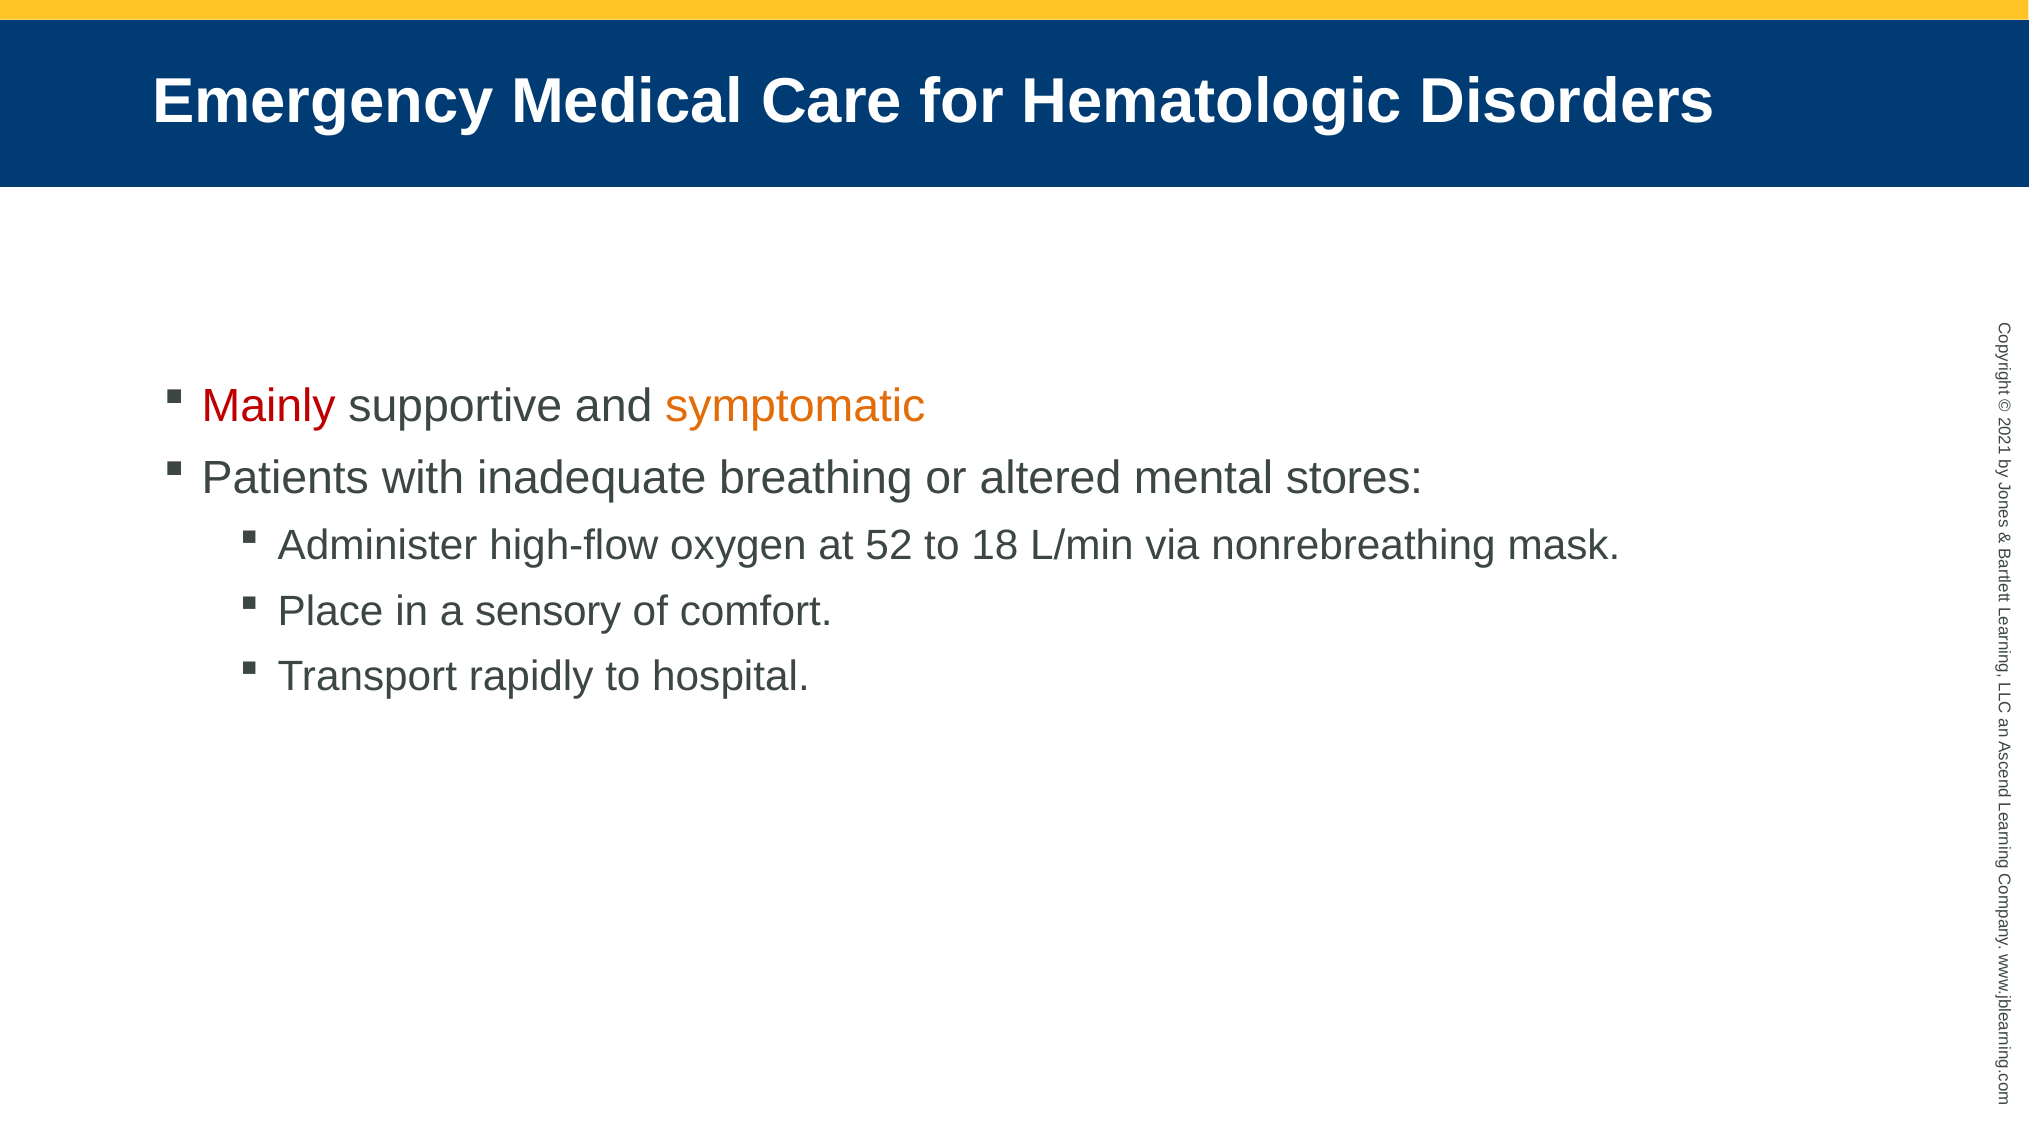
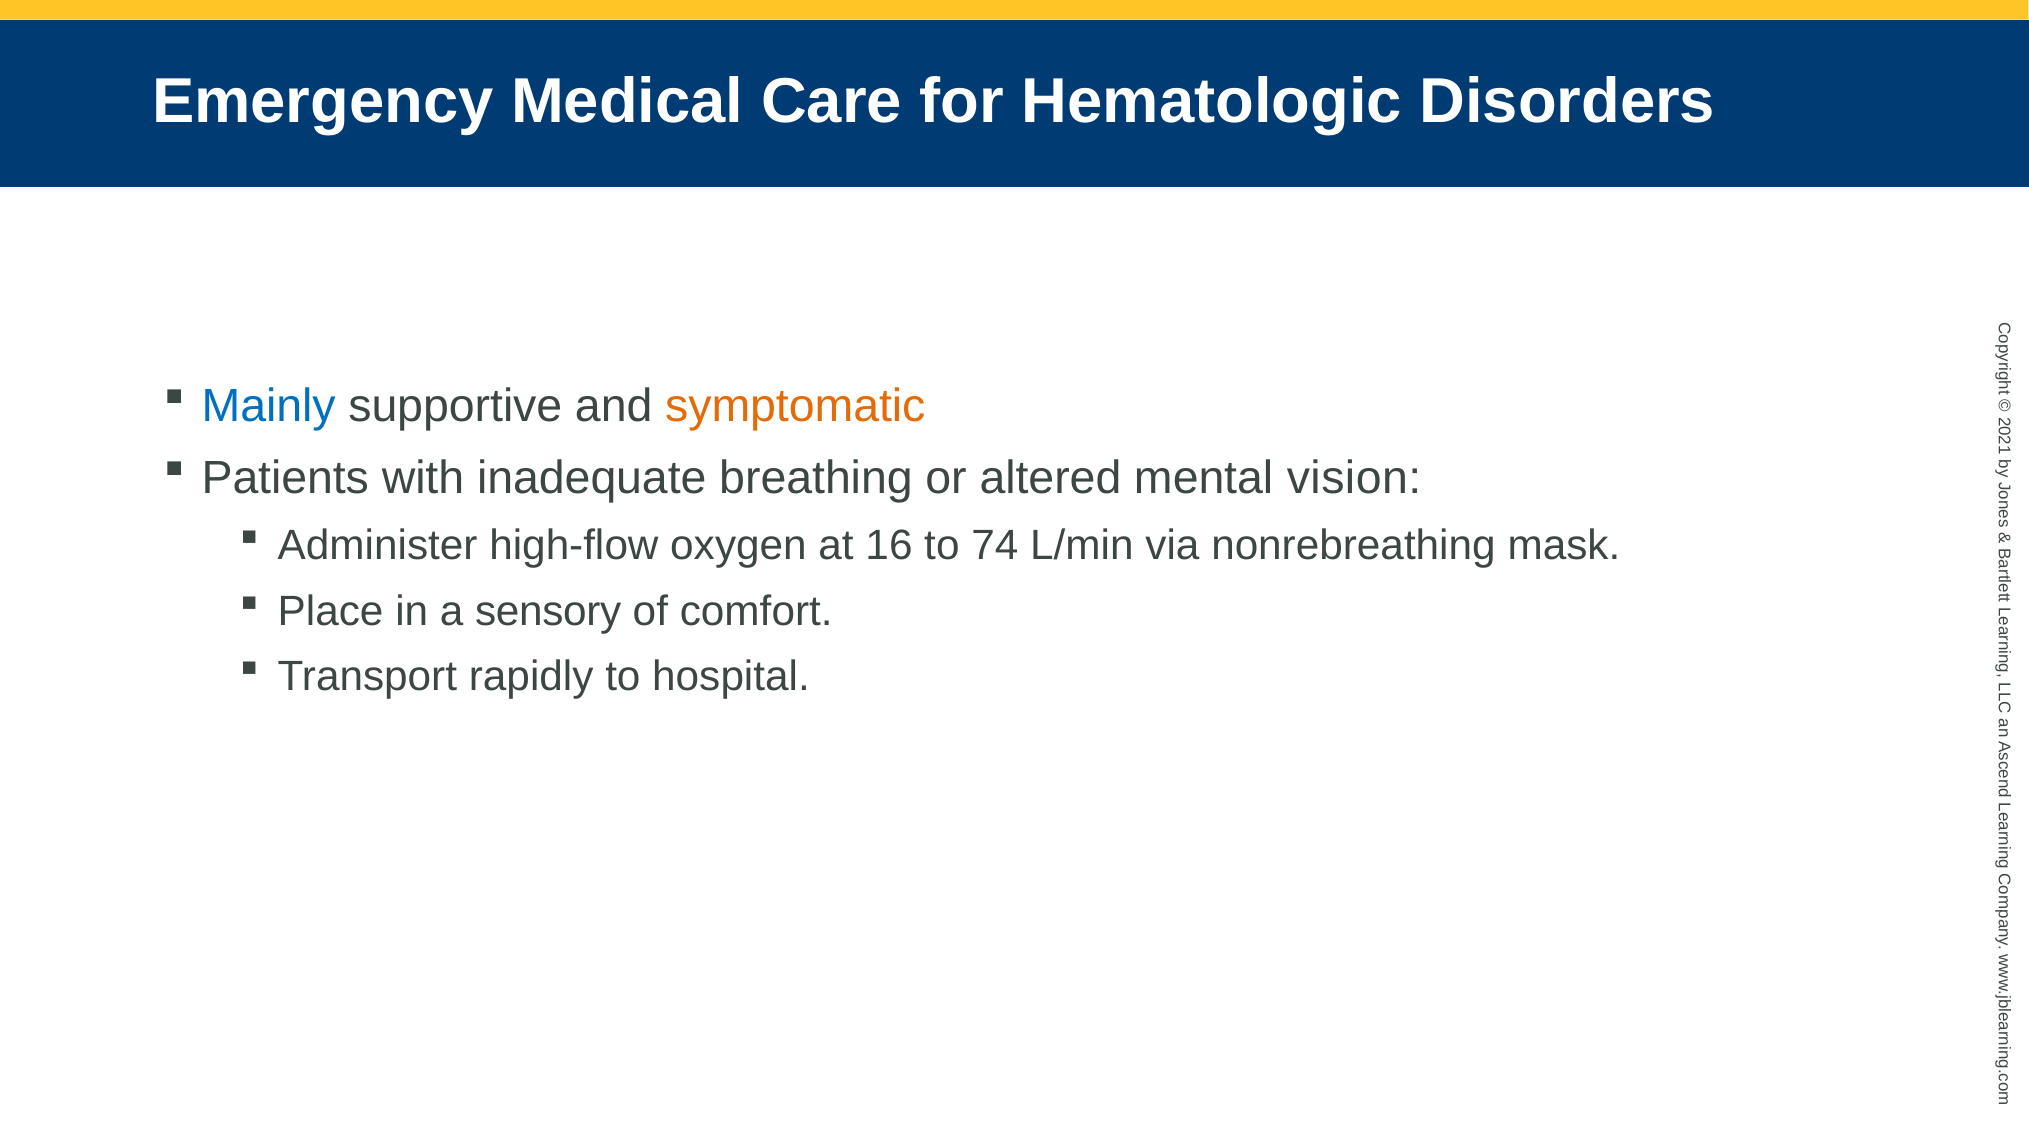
Mainly colour: red -> blue (269, 405)
stores: stores -> vision (1354, 478)
52: 52 -> 16 (889, 545)
18: 18 -> 74 (995, 545)
